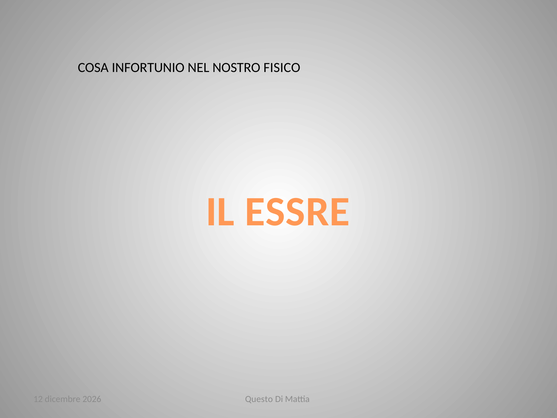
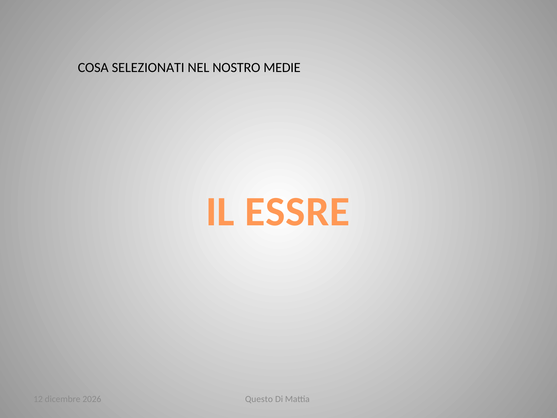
INFORTUNIO: INFORTUNIO -> SELEZIONATI (148, 67)
FISICO: FISICO -> MEDIE (282, 67)
